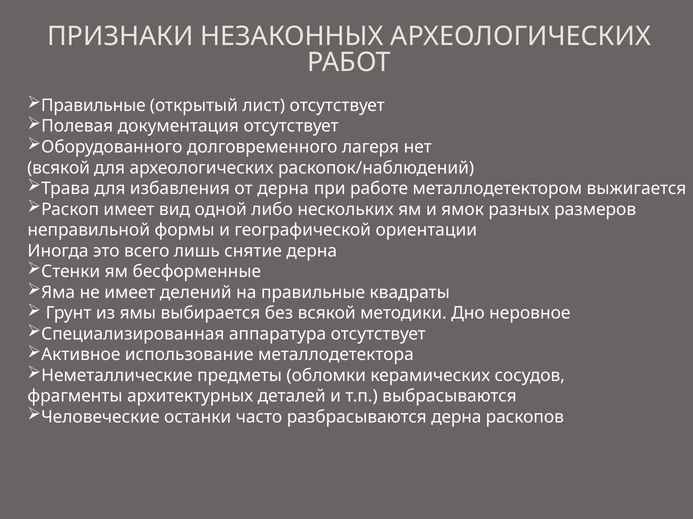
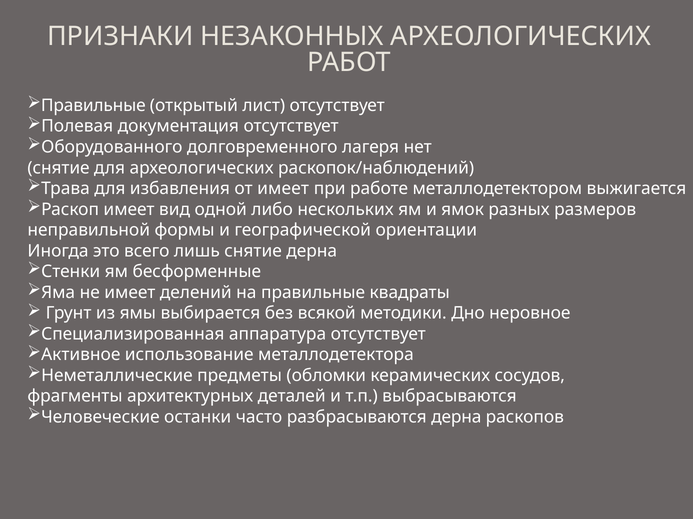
всякой: всякой -> снятие (59, 168)
от дерна: дерна -> имеет (283, 189)
